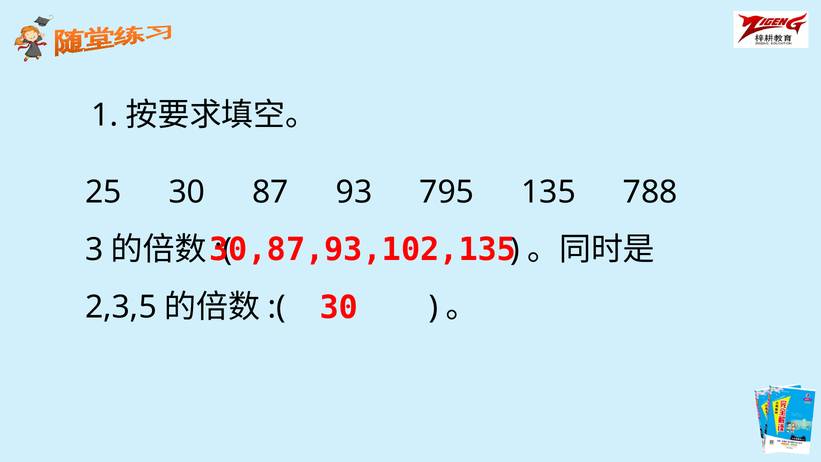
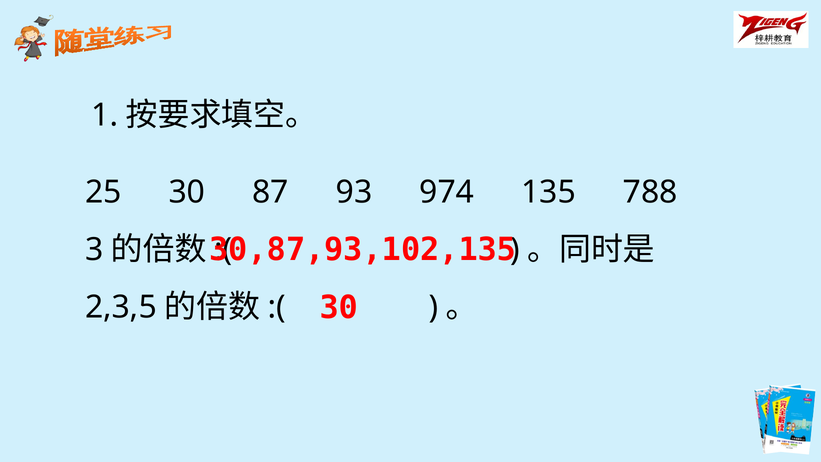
795: 795 -> 974 (447, 192)
